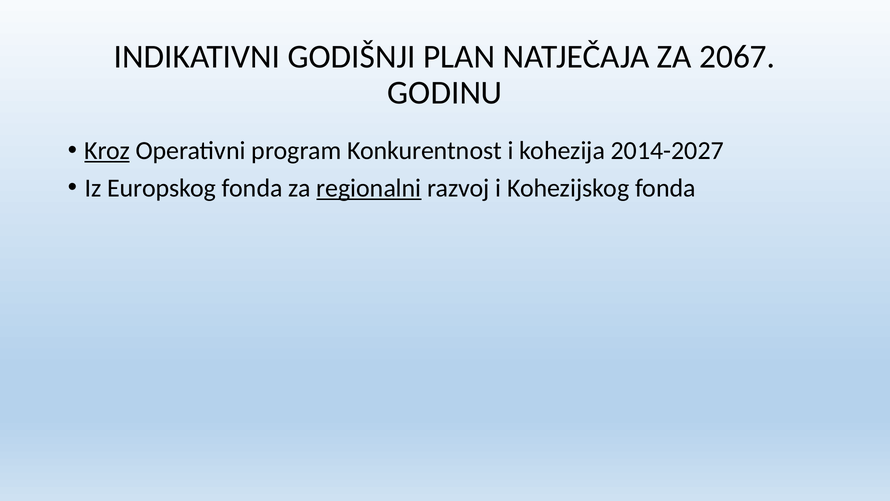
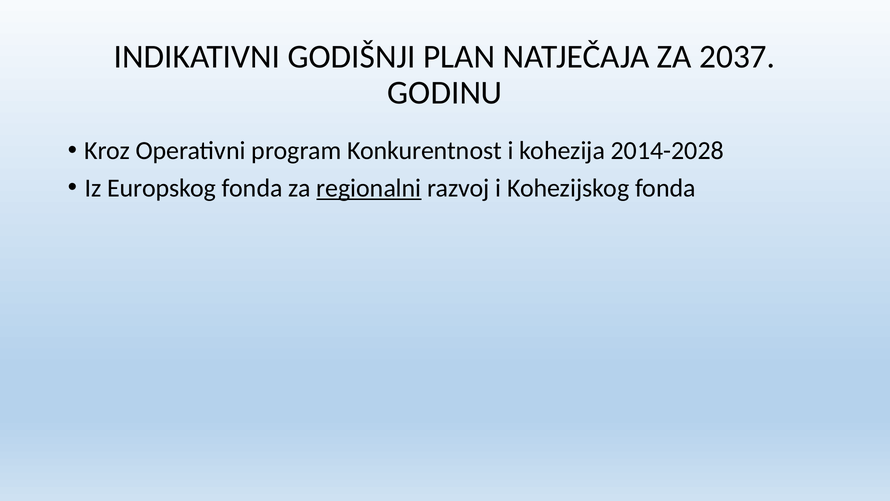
2067: 2067 -> 2037 (737, 57)
Kroz underline: present -> none (107, 150)
2014-2027: 2014-2027 -> 2014-2028 (667, 150)
